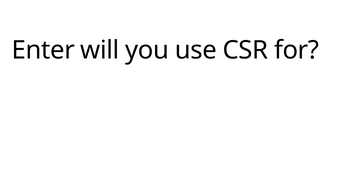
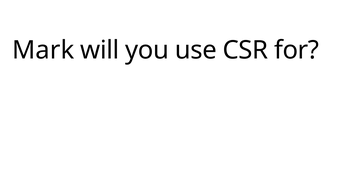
Enter: Enter -> Mark (43, 50)
